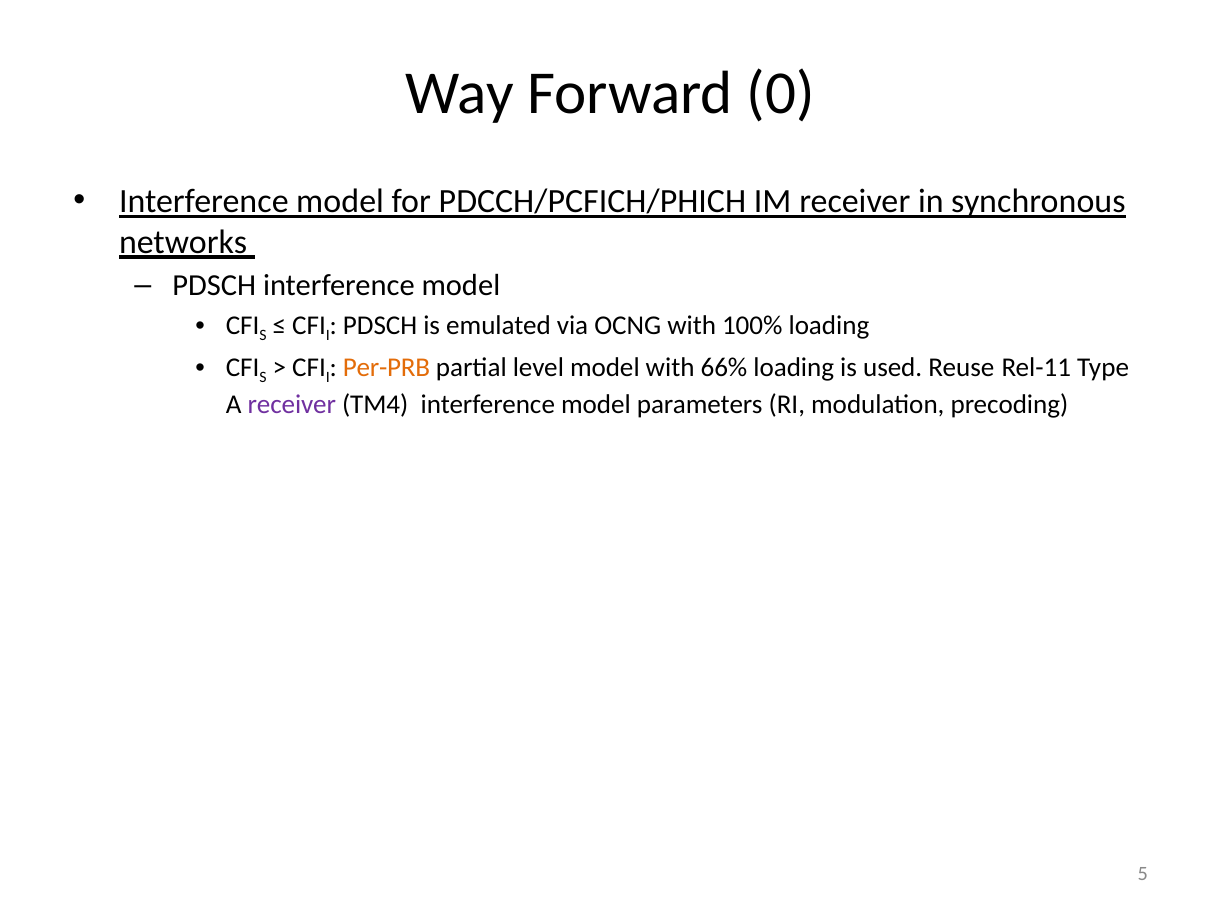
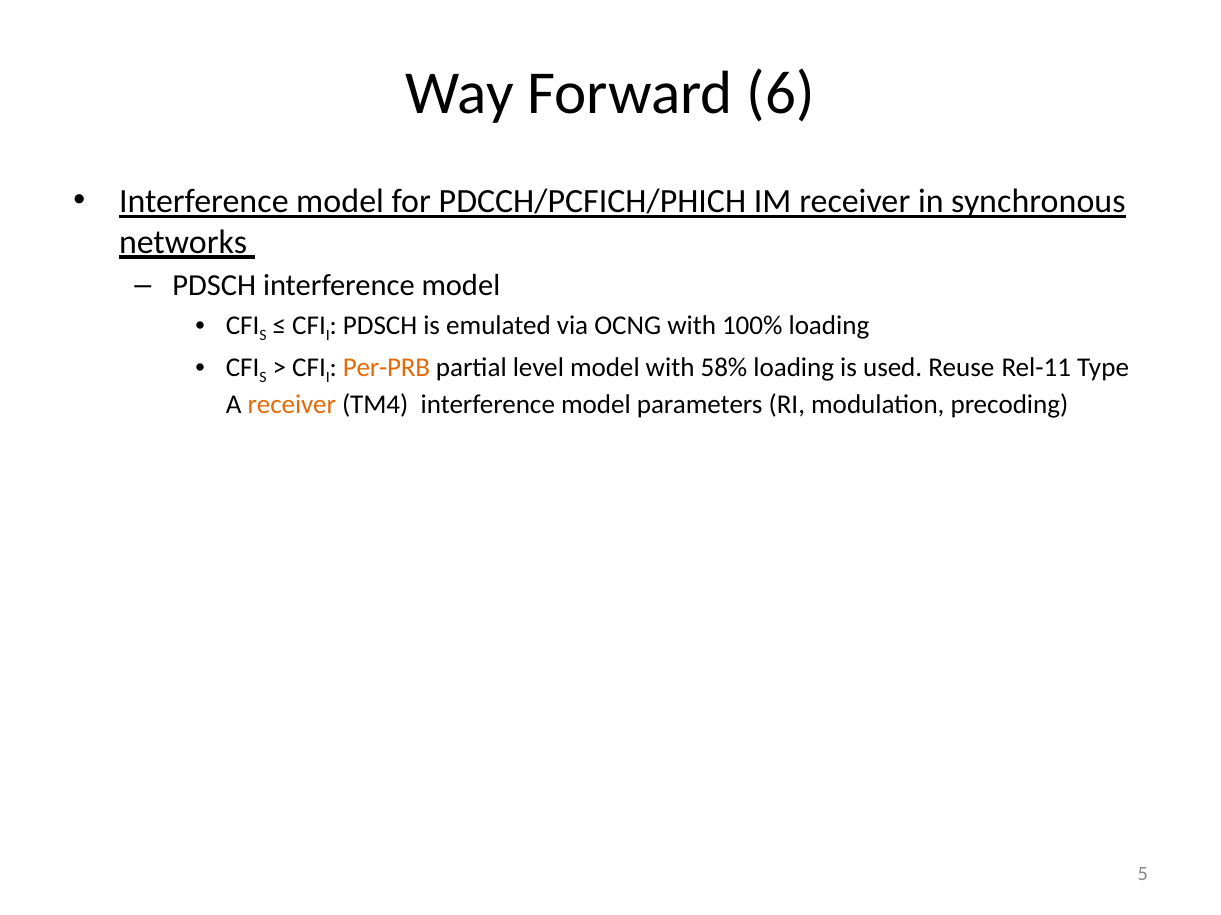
0: 0 -> 6 (781, 94)
66%: 66% -> 58% (724, 368)
receiver colour: purple -> orange (292, 405)
